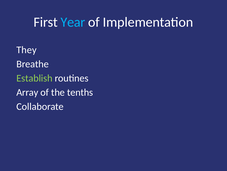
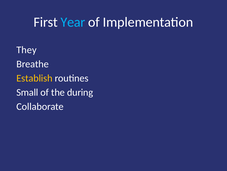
Establish colour: light green -> yellow (34, 78)
Array: Array -> Small (27, 92)
tenths: tenths -> during (80, 92)
